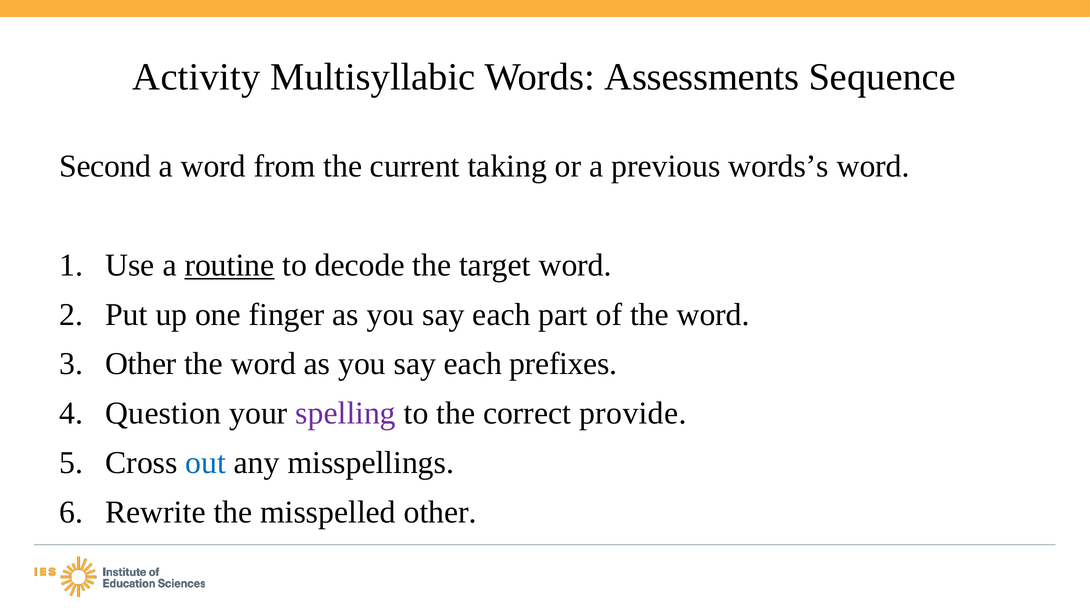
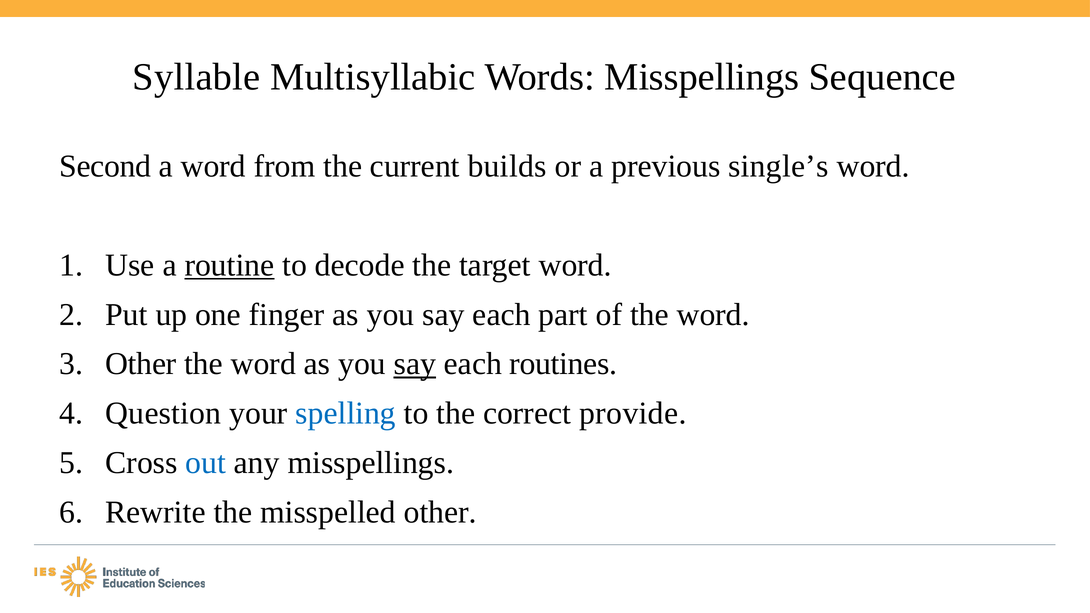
Activity: Activity -> Syllable (196, 77)
Words Assessments: Assessments -> Misspellings (702, 77)
taking: taking -> builds (507, 166)
words’s: words’s -> single’s (778, 166)
say underline: none -> present (415, 364)
prefixes: prefixes -> routines (563, 364)
spelling colour: purple -> blue (346, 413)
